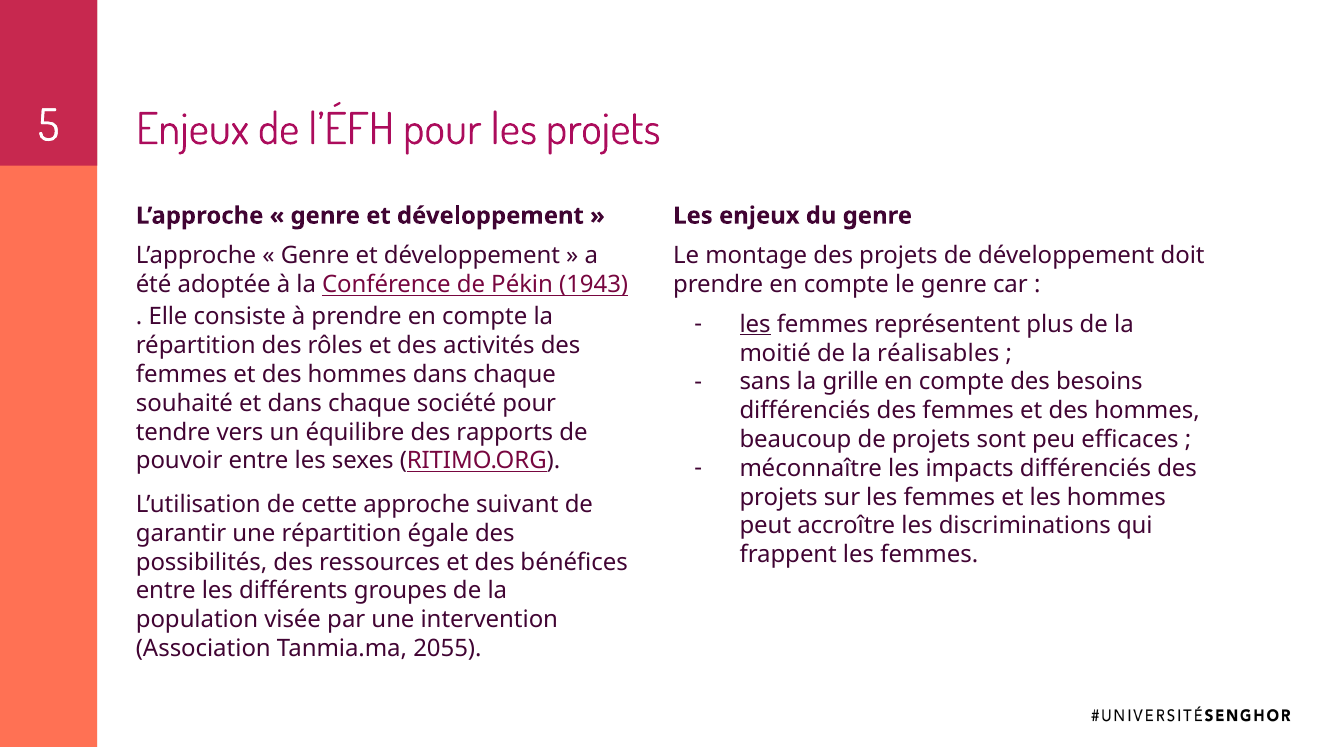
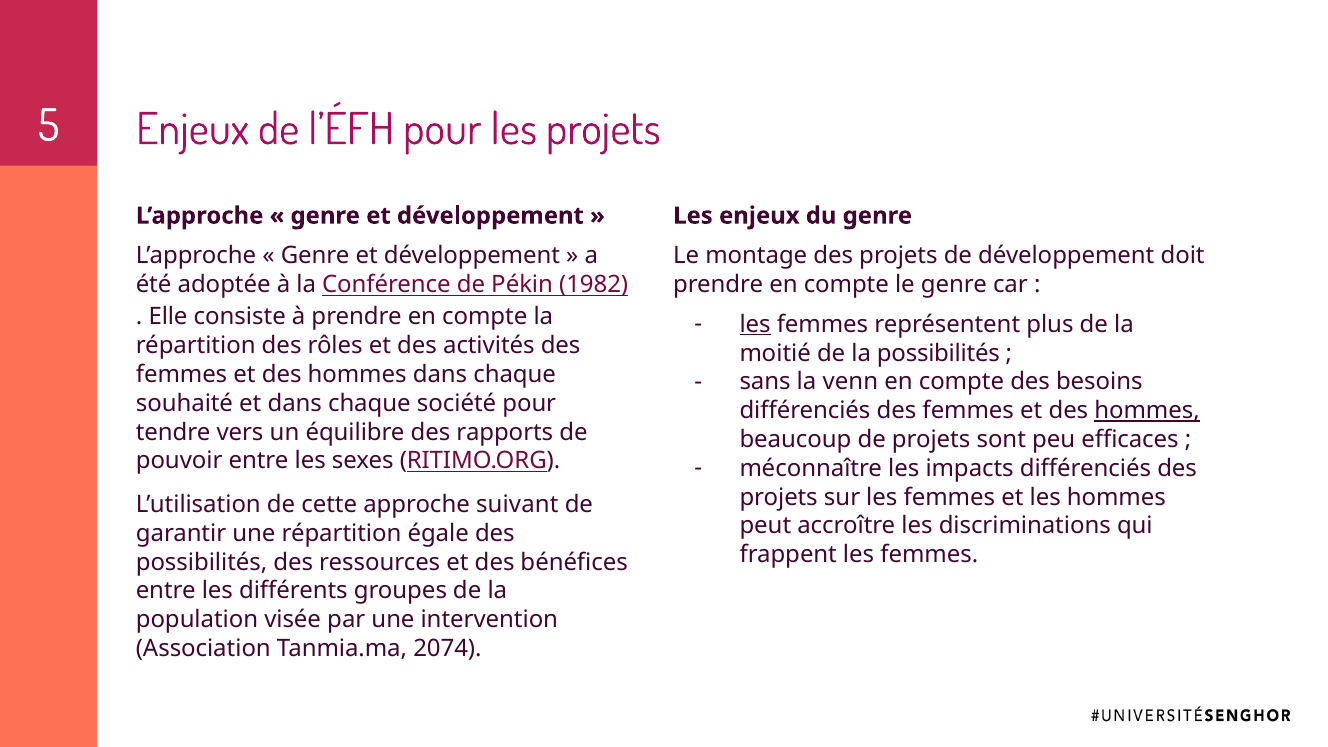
1943: 1943 -> 1982 (594, 284)
la réalisables: réalisables -> possibilités (938, 353)
grille: grille -> venn (850, 382)
hommes underline: none -> present (1147, 411)
2055: 2055 -> 2074 (447, 649)
